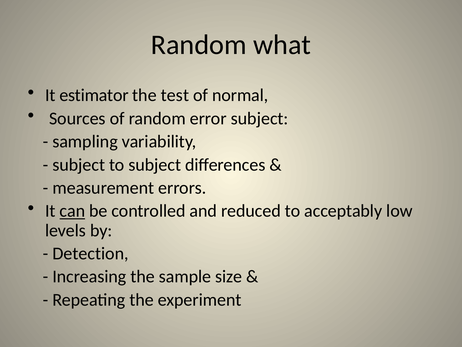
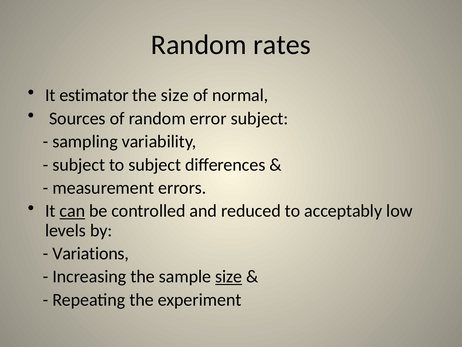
what: what -> rates (282, 45)
the test: test -> size (175, 95)
Detection: Detection -> Variations (91, 253)
size underline: none -> present (229, 276)
